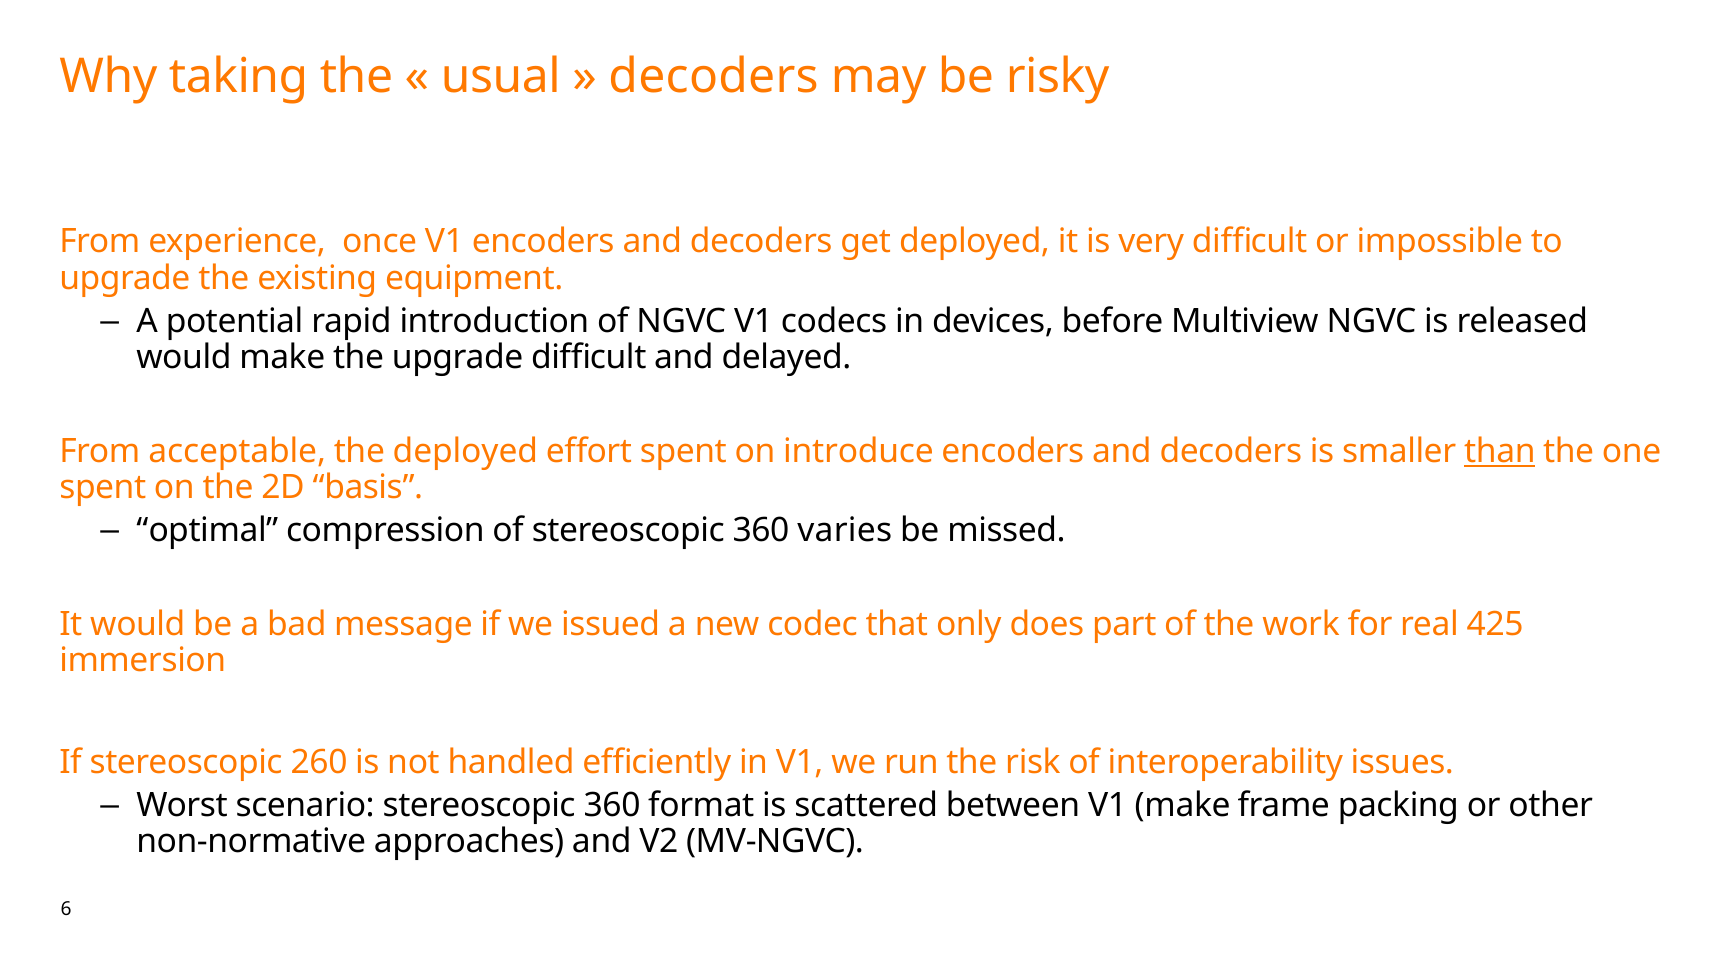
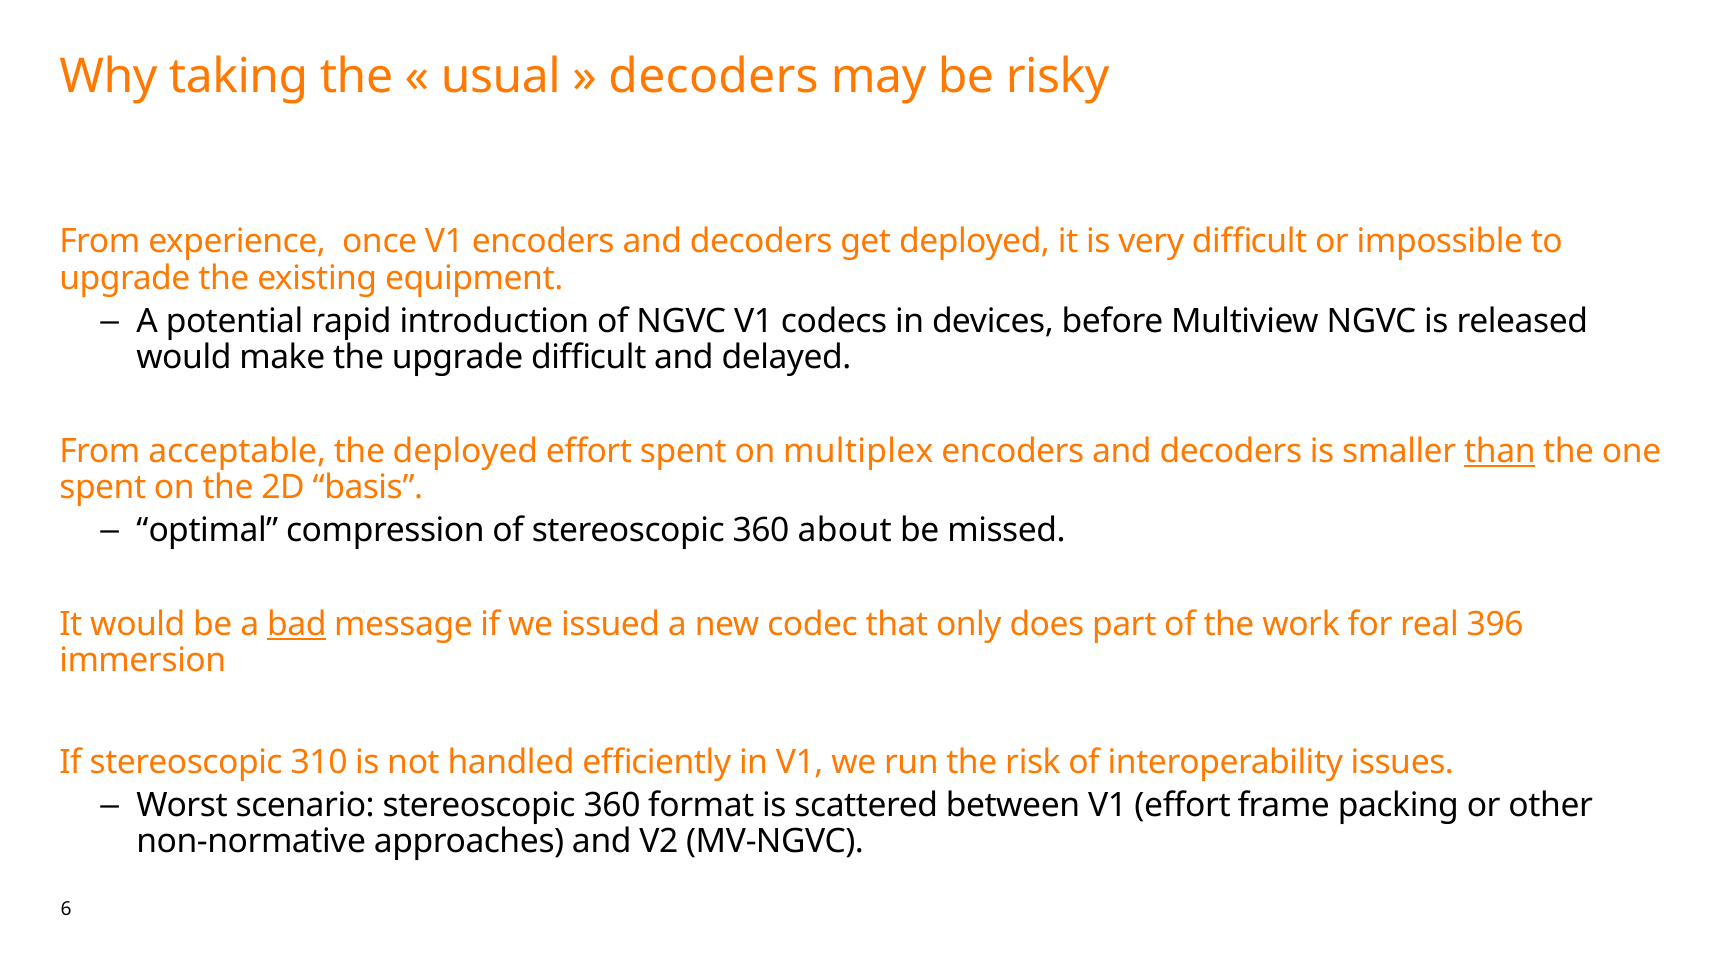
introduce: introduce -> multiplex (858, 451)
varies: varies -> about (845, 531)
bad underline: none -> present (297, 624)
425: 425 -> 396 (1495, 624)
260: 260 -> 310 (319, 762)
V1 make: make -> effort (1183, 805)
